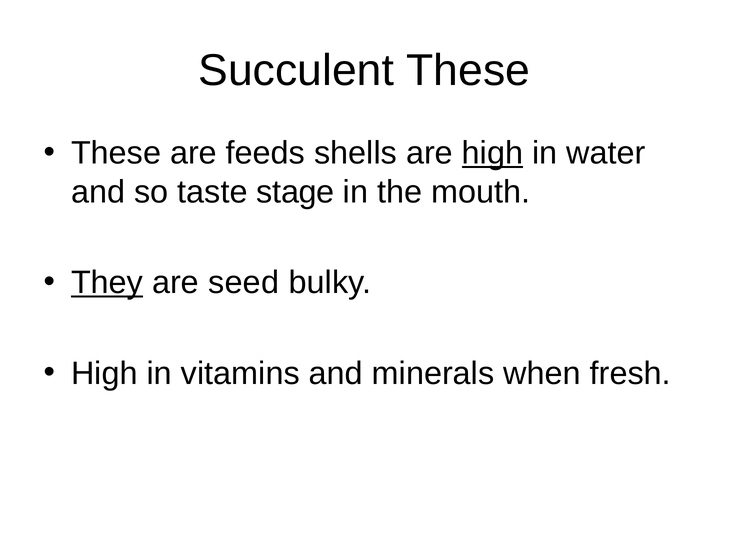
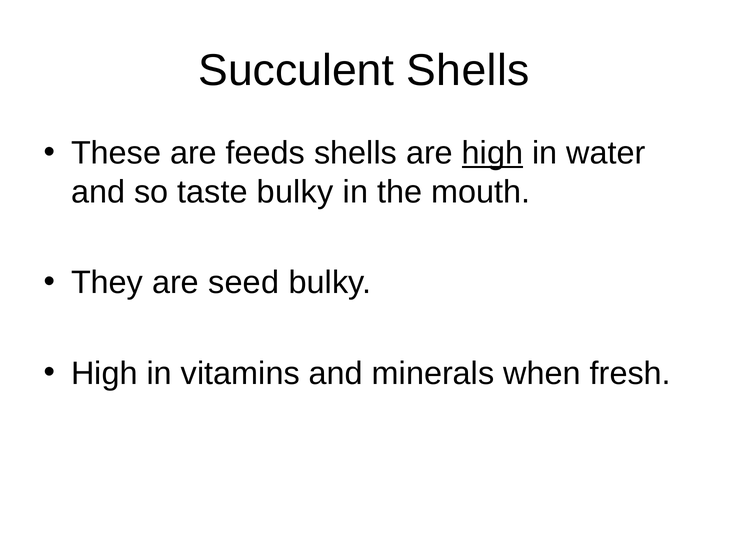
Succulent These: These -> Shells (468, 71)
taste stage: stage -> bulky (295, 192)
They underline: present -> none (107, 283)
